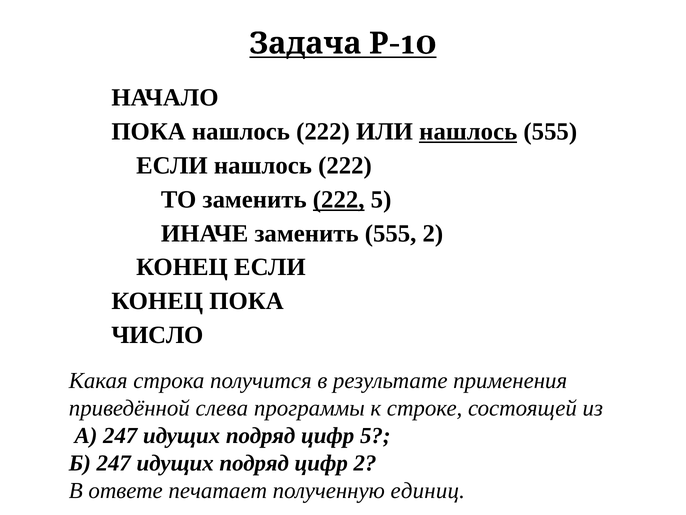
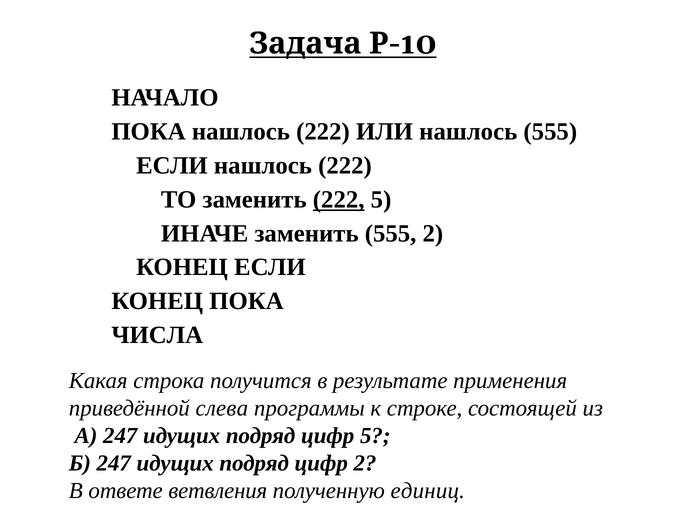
нашлось underline: present -> none (468, 132)
ЧИСЛО: ЧИСЛО -> ЧИСЛА (157, 335)
печатает: печатает -> ветвления (218, 490)
